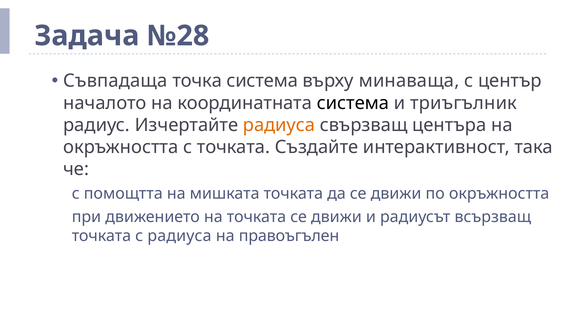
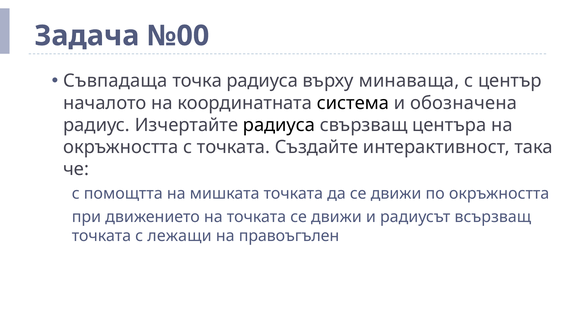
№28: №28 -> №00 (178, 36)
точка система: система -> радиуса (262, 81)
триъгълник: триъгълник -> обозначена (464, 103)
радиуса colour: orange -> black (279, 125)
с радиуса: радиуса -> лежащи (179, 236)
